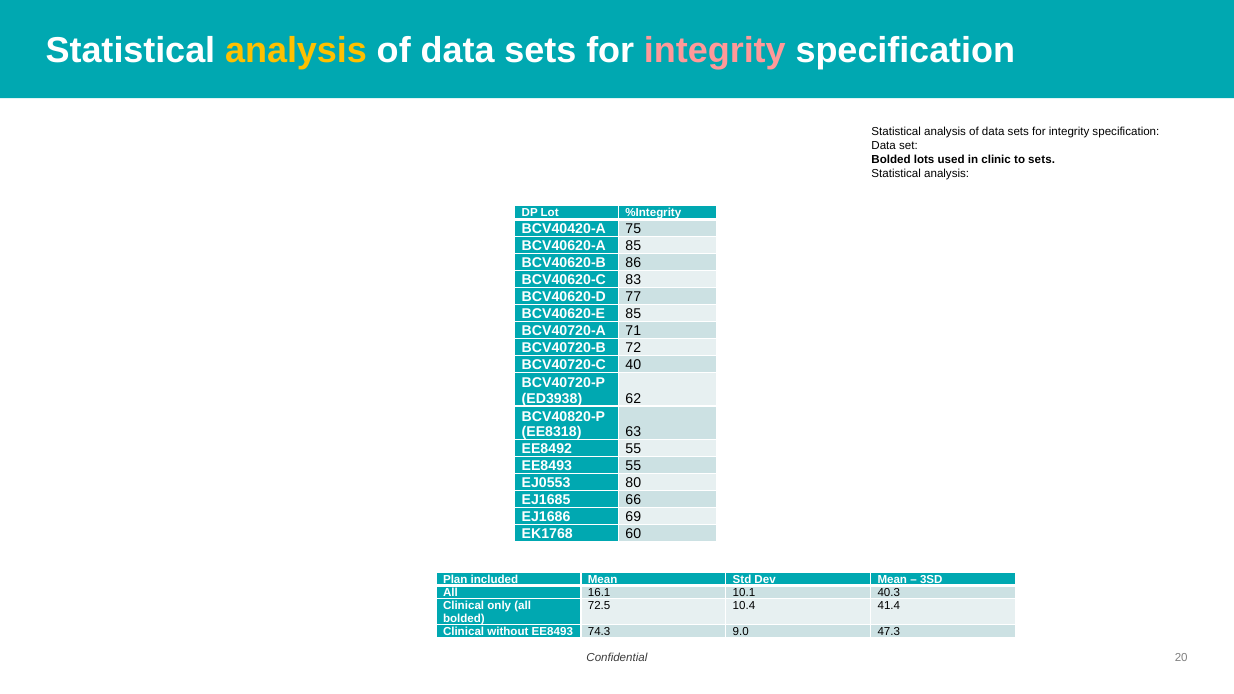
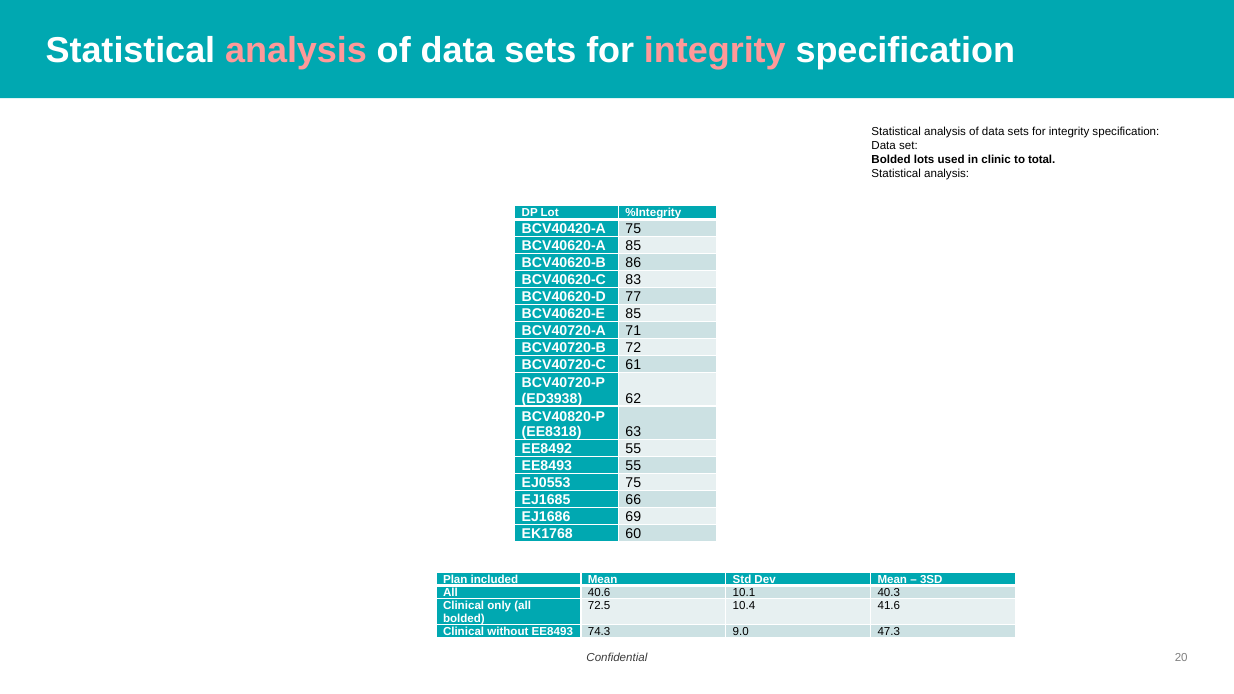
analysis colour: yellow -> pink (296, 51)
to sets: sets -> total (1042, 160)
40: 40 -> 61 (633, 365)
EJ0553 80: 80 -> 75 (633, 483)
16.1: 16.1 -> 40.6 (599, 592)
41.4: 41.4 -> 41.6 (889, 605)
